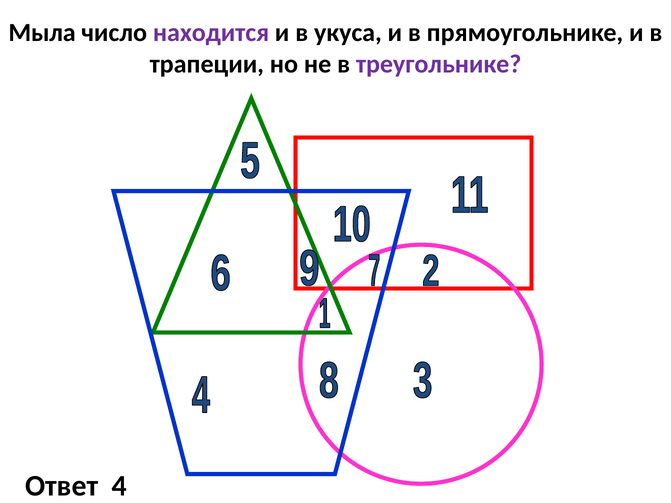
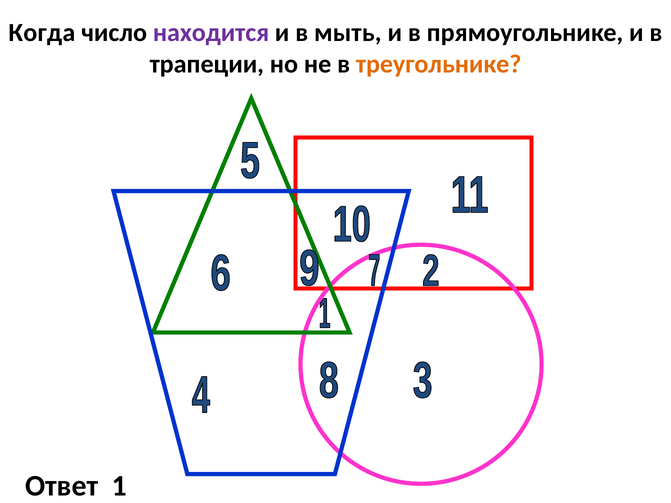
Мыла: Мыла -> Когда (42, 33)
укуса: укуса -> мыть (348, 33)
треугольнике colour: purple -> orange (439, 64)
4: 4 -> 1 (119, 486)
